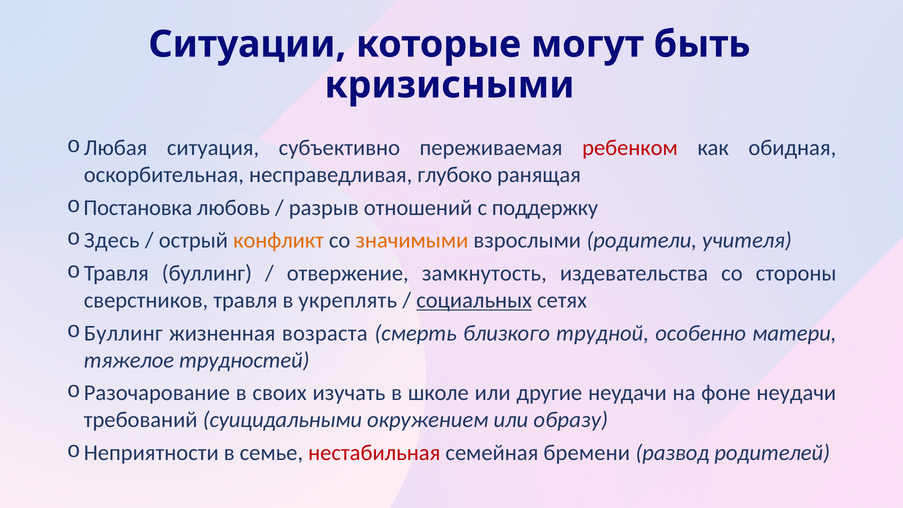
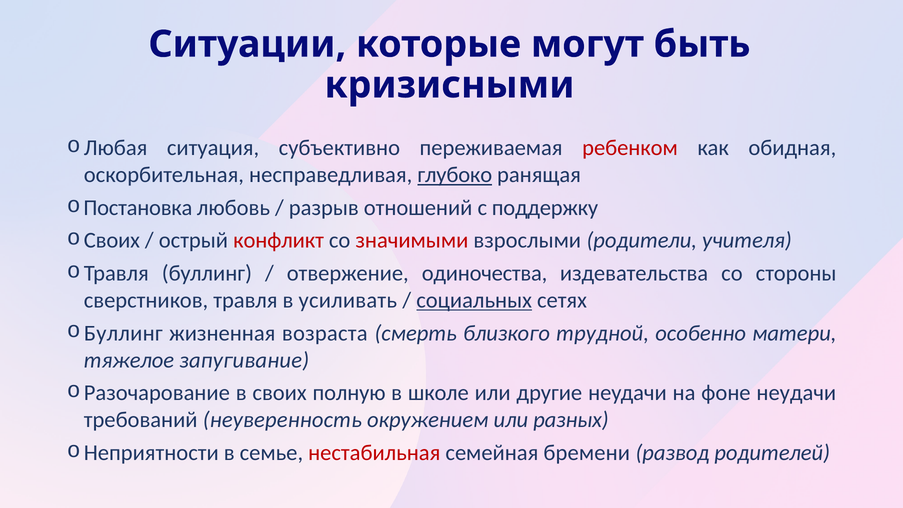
глубоко underline: none -> present (455, 175)
Здесь: Здесь -> Своих (112, 240)
конфликт colour: orange -> red (279, 240)
значимыми colour: orange -> red (412, 240)
замкнутость: замкнутость -> одиночества (485, 273)
укреплять: укреплять -> усиливать (348, 300)
трудностей: трудностей -> запугивание (244, 360)
изучать: изучать -> полную (349, 393)
суицидальными: суицидальными -> неуверенность (282, 420)
образу: образу -> разных (571, 420)
